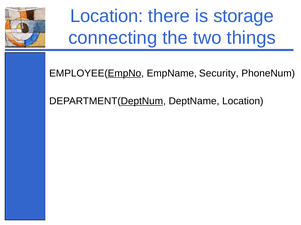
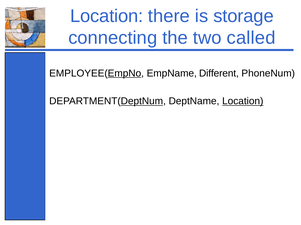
things: things -> called (251, 38)
Security: Security -> Different (219, 73)
Location underline: none -> present (243, 102)
